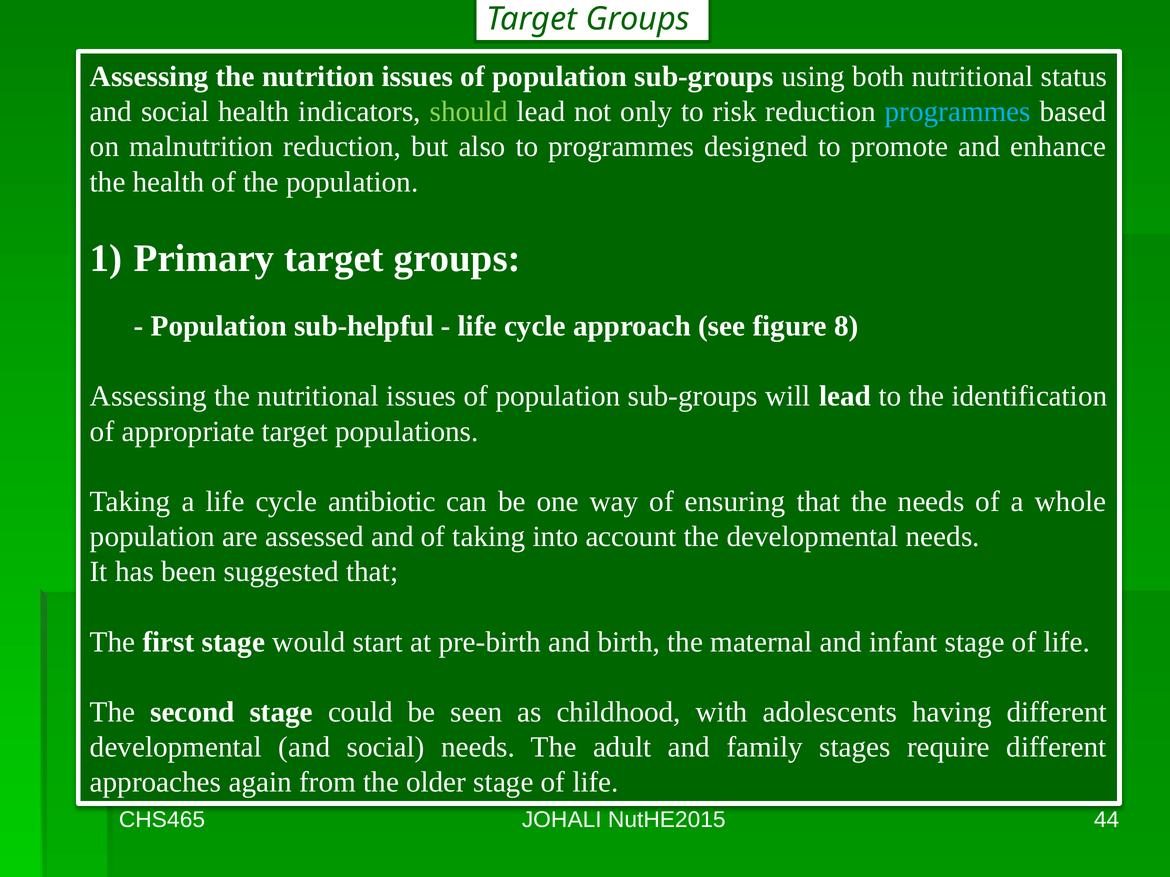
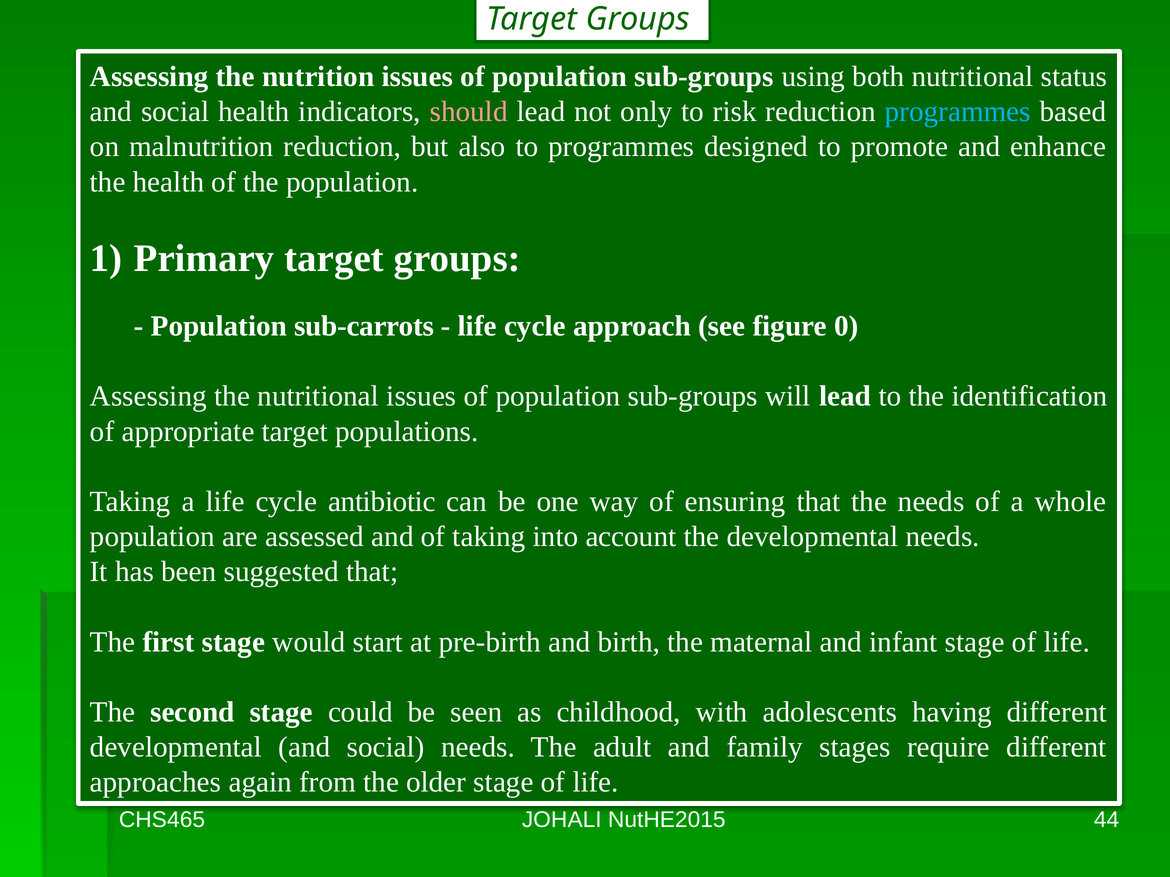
should colour: light green -> pink (469, 112)
sub-helpful: sub-helpful -> sub-carrots (364, 326)
8: 8 -> 0 (846, 326)
